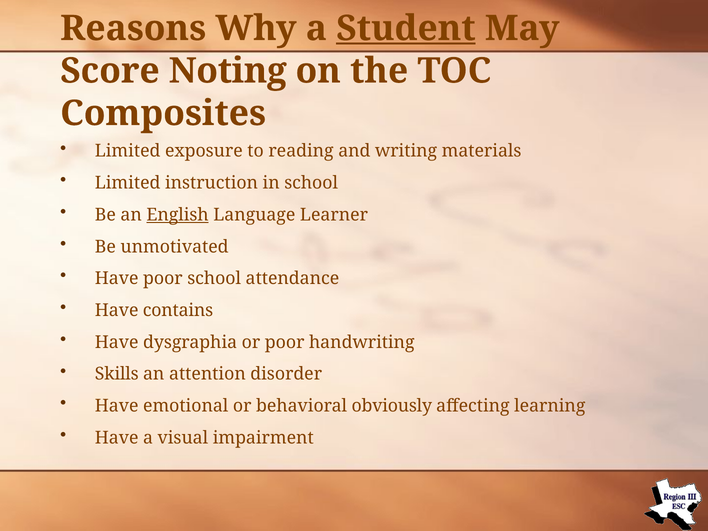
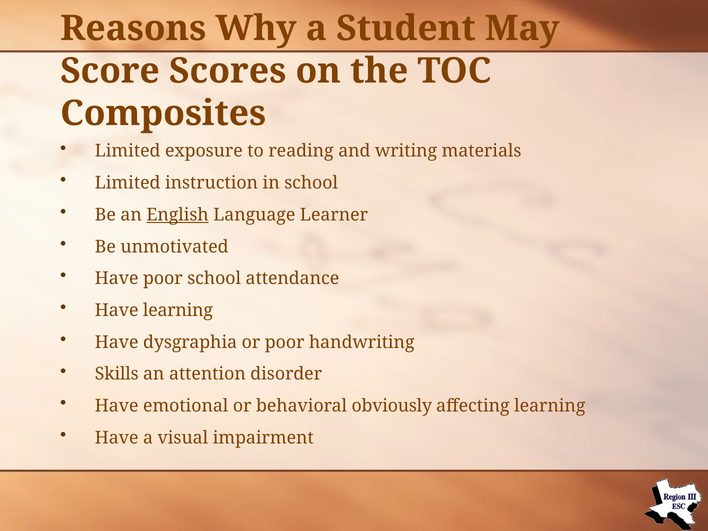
Student underline: present -> none (406, 28)
Noting: Noting -> Scores (228, 71)
Have contains: contains -> learning (178, 310)
